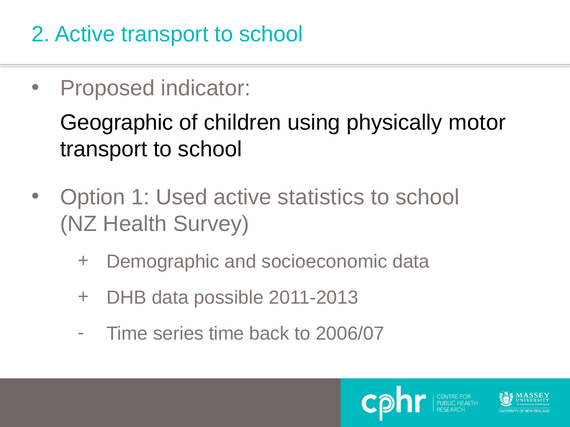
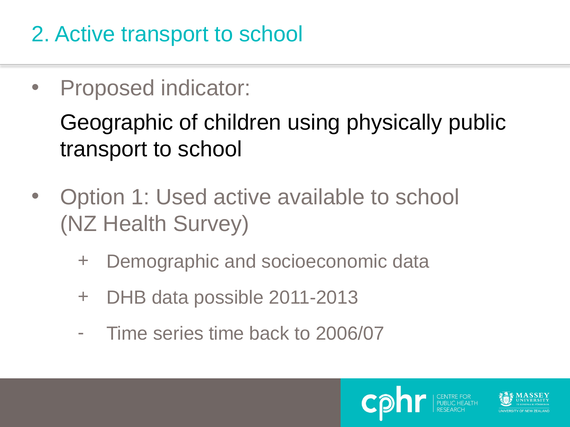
motor: motor -> public (477, 123)
statistics: statistics -> available (321, 197)
